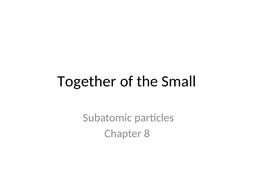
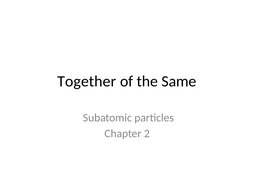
Small: Small -> Same (179, 82)
8: 8 -> 2 (147, 134)
